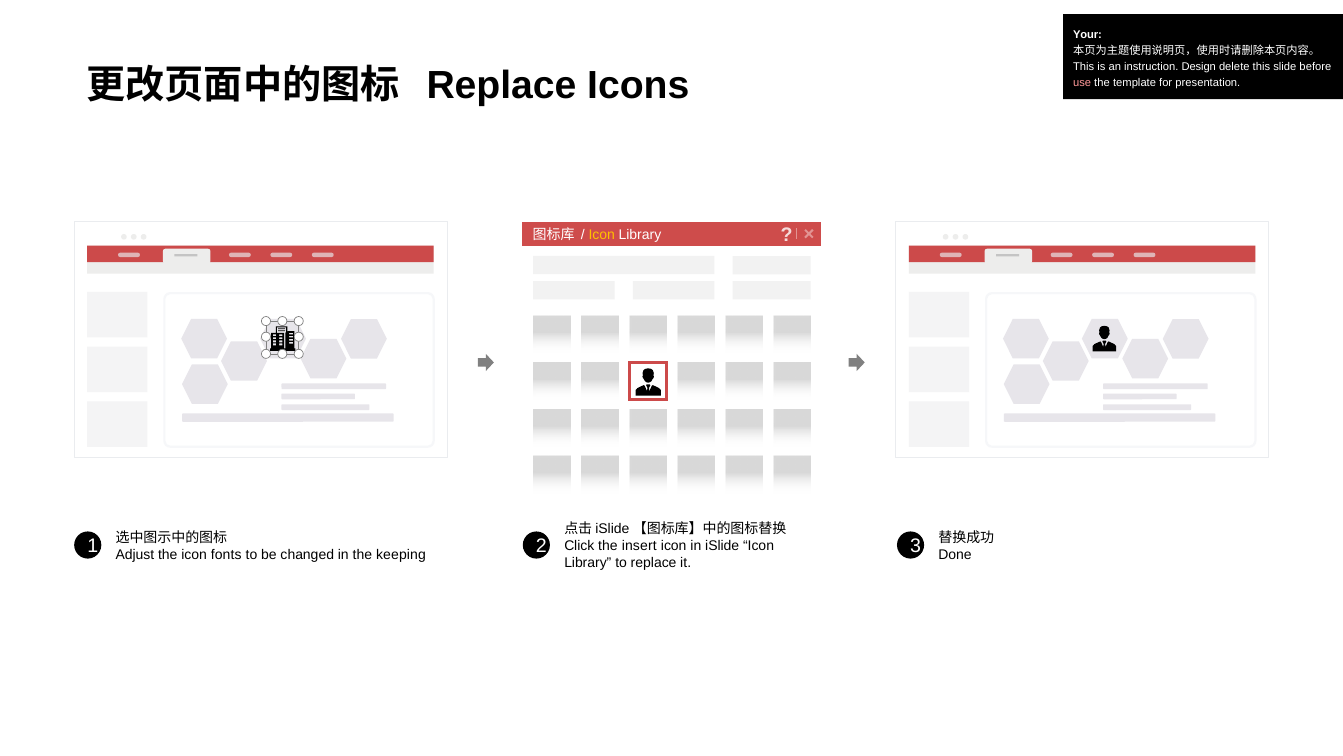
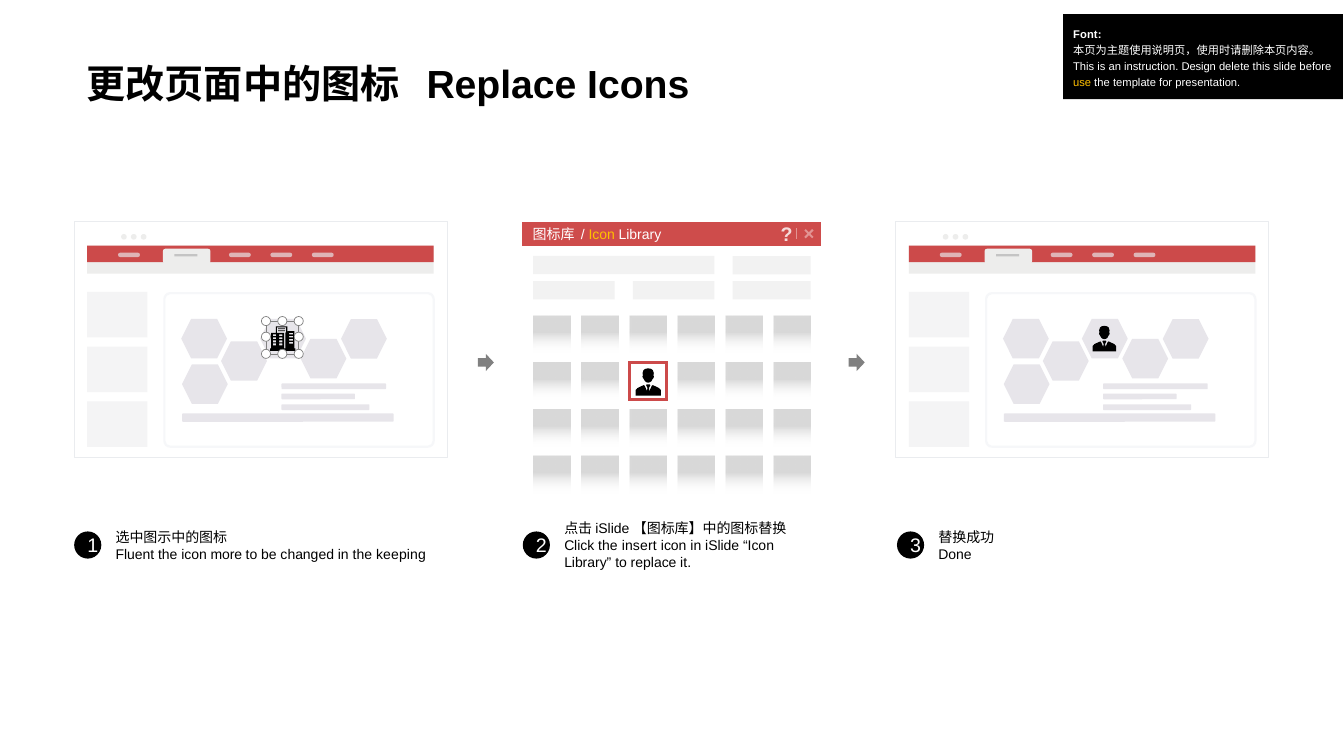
Your: Your -> Font (1087, 35)
use colour: pink -> yellow (1082, 83)
Adjust: Adjust -> Fluent (135, 554)
fonts: fonts -> more (226, 554)
